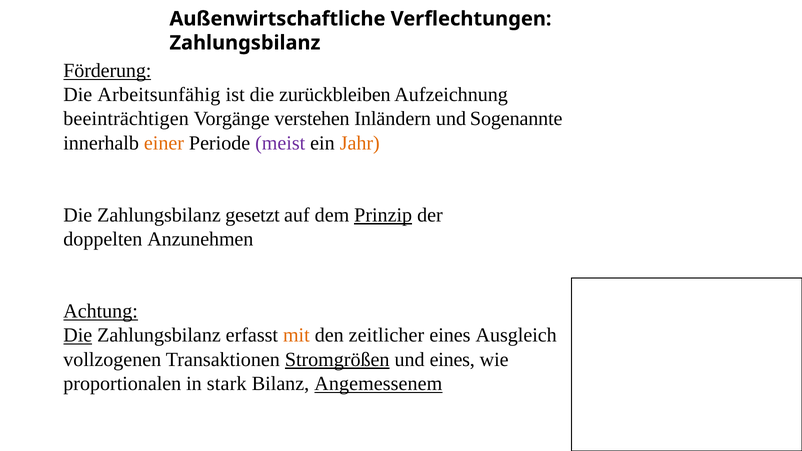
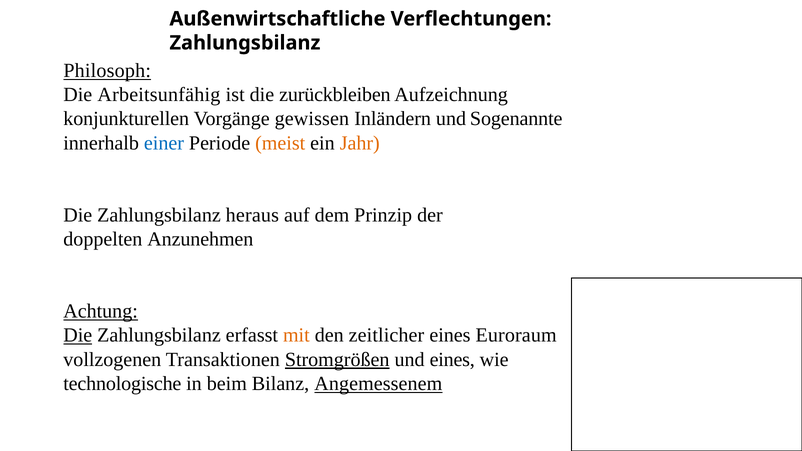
Förderung: Förderung -> Philosoph (107, 71)
beeinträchtigen: beeinträchtigen -> konjunkturellen (126, 119)
verstehen: verstehen -> gewissen (312, 119)
einer colour: orange -> blue (164, 143)
meist colour: purple -> orange (280, 143)
gesetzt: gesetzt -> heraus (252, 215)
Prinzip underline: present -> none (383, 215)
Ausgleich: Ausgleich -> Euroraum (516, 335)
proportionalen: proportionalen -> technologische (122, 384)
stark: stark -> beim (227, 384)
